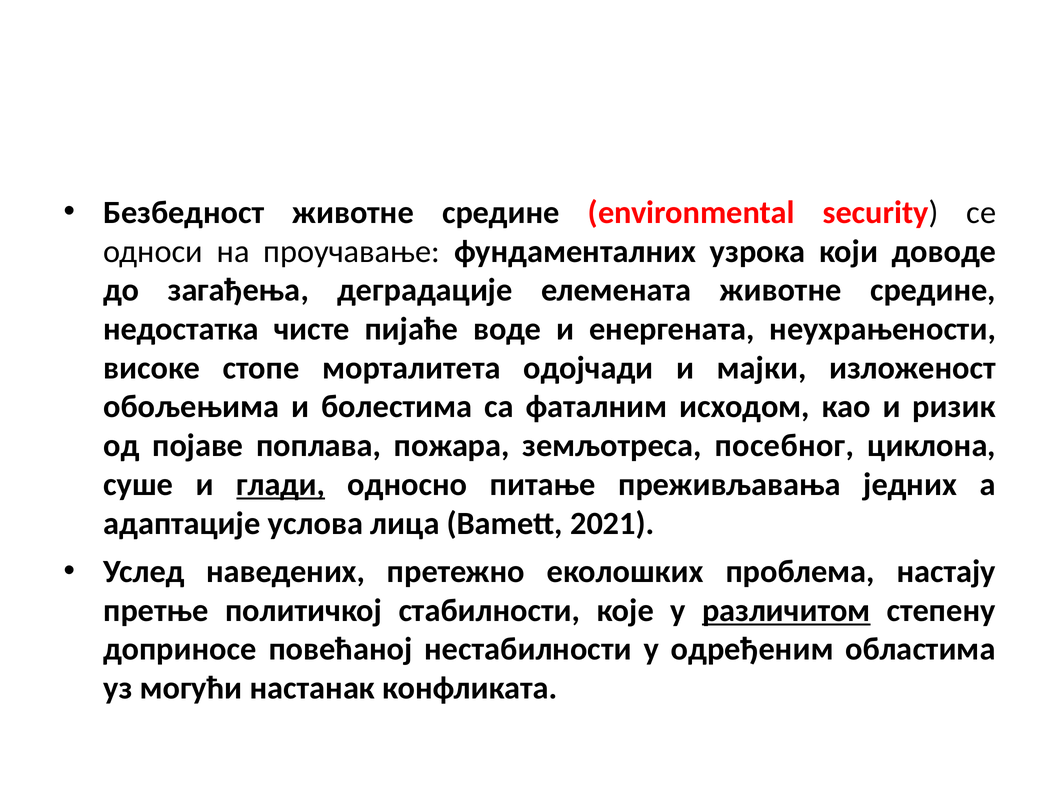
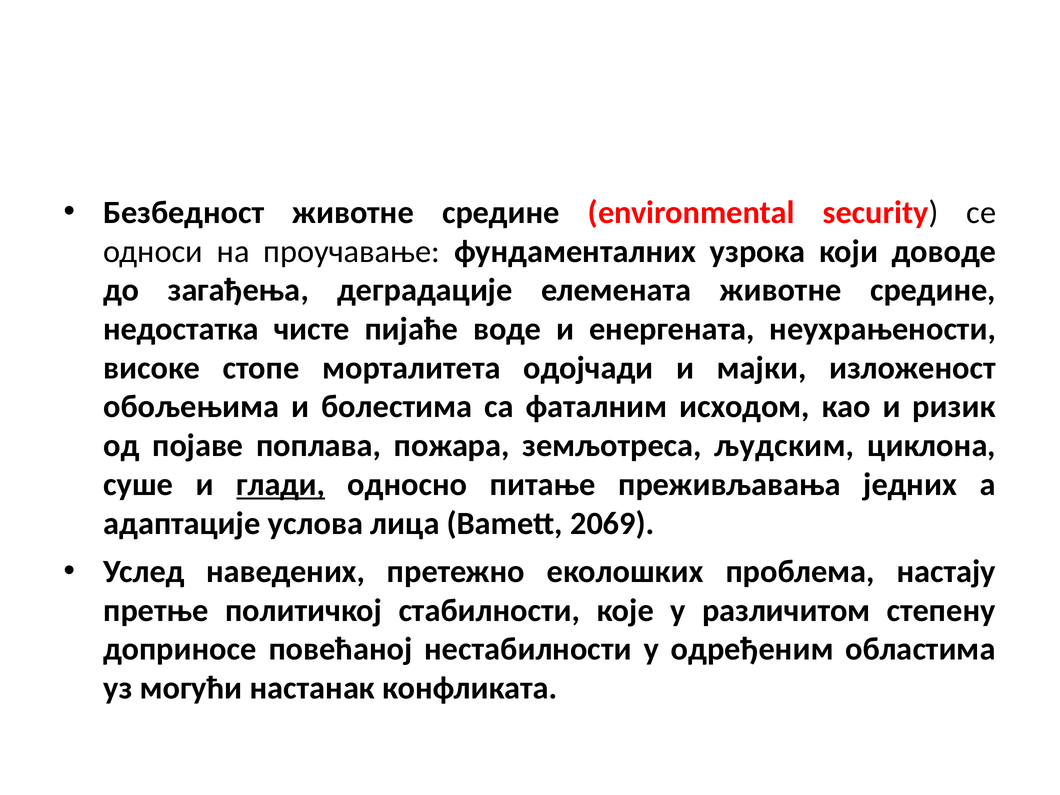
посебног: посебног -> људским (784, 446)
2021: 2021 -> 2069 (612, 523)
различитом underline: present -> none (786, 610)
